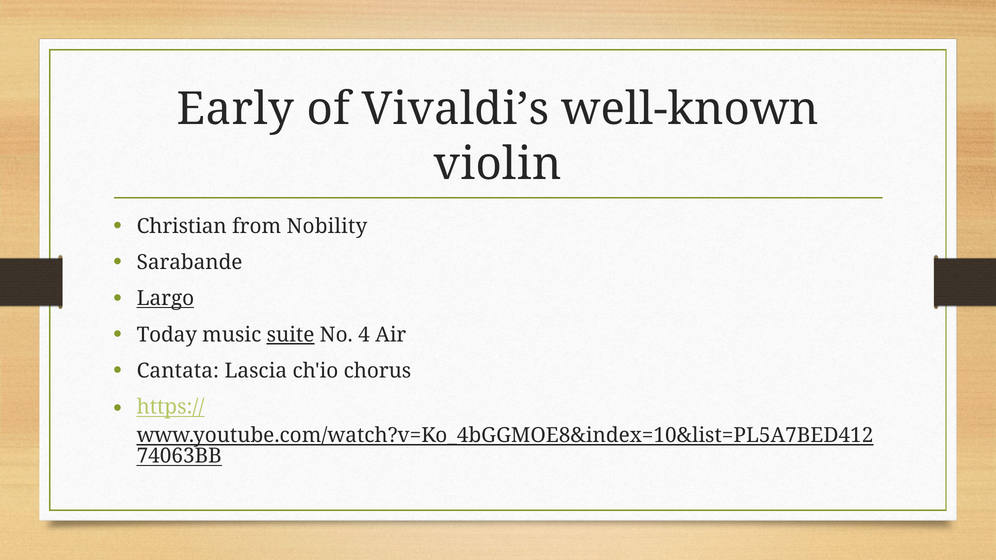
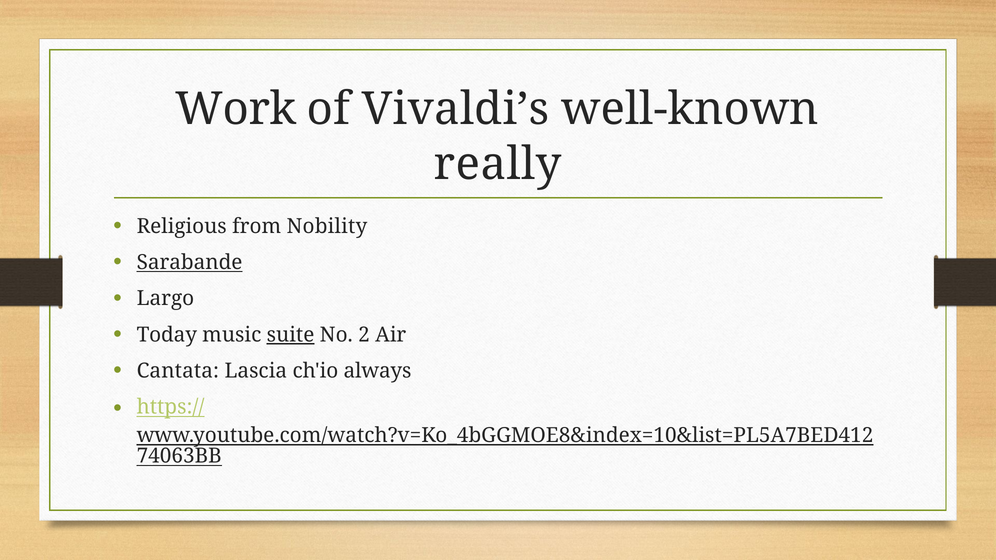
Early: Early -> Work (236, 109)
violin: violin -> really (498, 164)
Christian: Christian -> Religious (182, 227)
Sarabande underline: none -> present (190, 263)
Largo underline: present -> none (165, 299)
4: 4 -> 2 (364, 335)
chorus: chorus -> always (377, 371)
